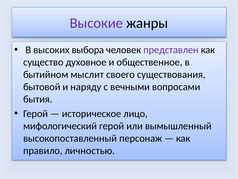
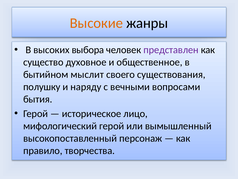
Высокие colour: purple -> orange (96, 23)
бытовой: бытовой -> полушку (42, 87)
личностью: личностью -> творчества (90, 150)
